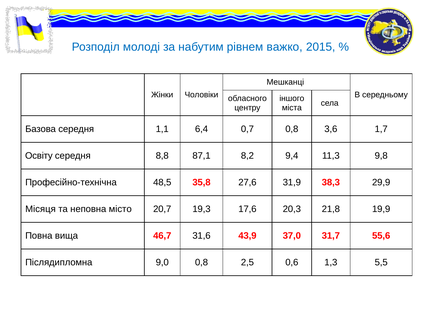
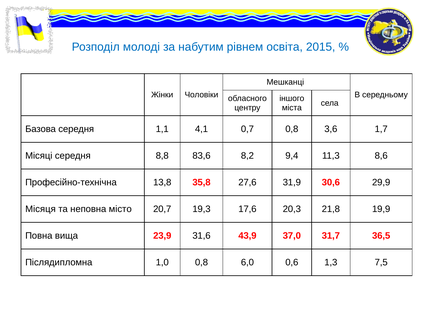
важко: важко -> освіта (285, 47)
6,4: 6,4 -> 4,1 (202, 129)
Освіту: Освіту -> Місяці (39, 156)
87,1: 87,1 -> 83,6 (202, 156)
9,8: 9,8 -> 8,6 (381, 156)
48,5: 48,5 -> 13,8 (162, 182)
38,3: 38,3 -> 30,6 (331, 182)
46,7: 46,7 -> 23,9 (162, 236)
55,6: 55,6 -> 36,5 (381, 236)
9,0: 9,0 -> 1,0 (162, 262)
2,5: 2,5 -> 6,0 (247, 262)
5,5: 5,5 -> 7,5 (381, 262)
